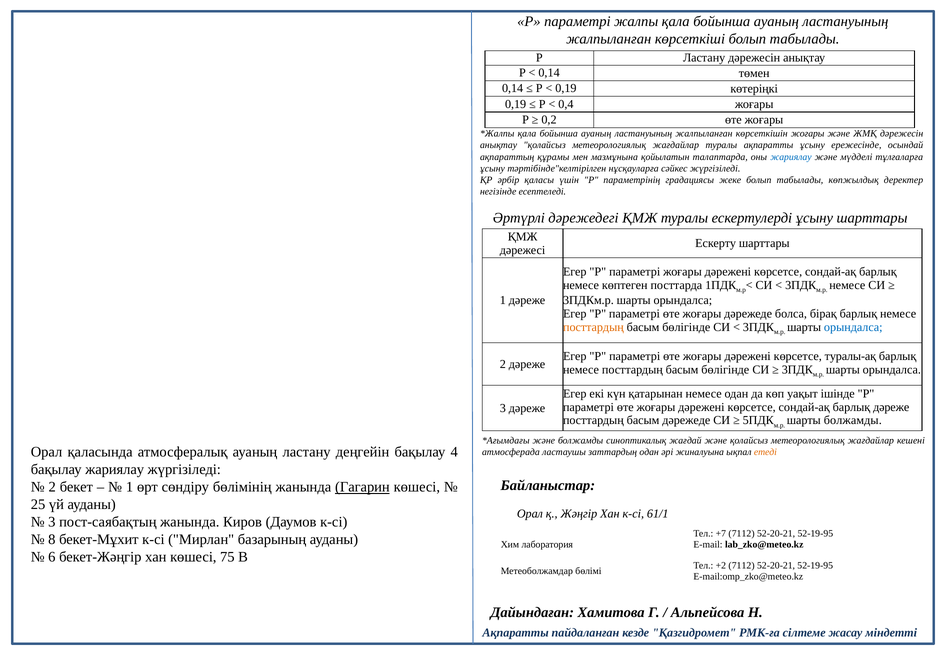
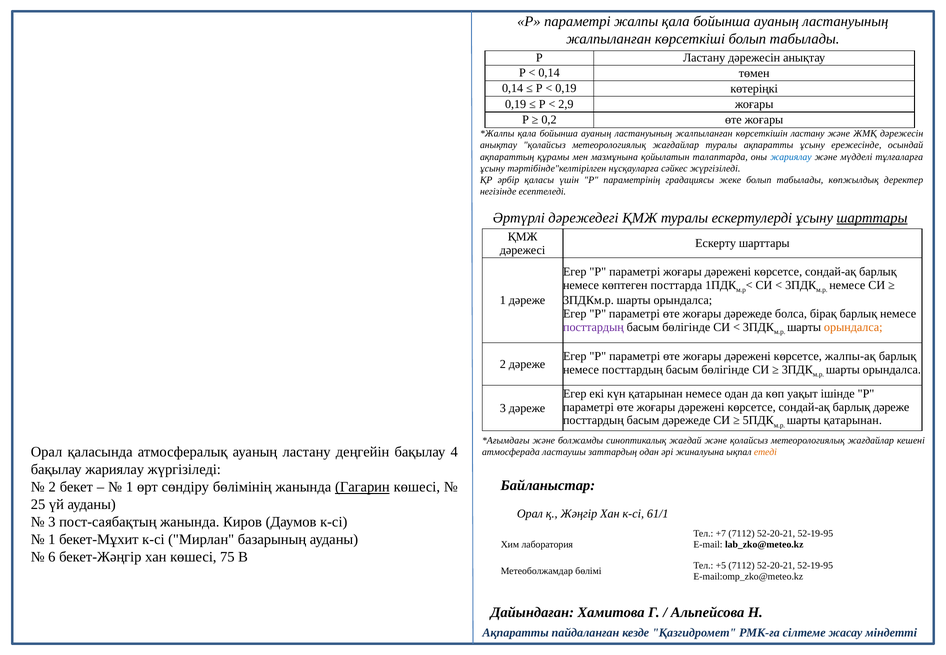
0,4: 0,4 -> 2,9 (566, 104)
көрсеткішін жоғары: жоғары -> ластану (808, 134)
шарттары underline: none -> present (872, 218)
посттардың colour: orange -> purple (593, 327)
орындалса colour: blue -> orange (853, 327)
туралы-ақ: туралы-ақ -> жалпы-ақ (850, 356)
шарты болжамды: болжамды -> қатарынан (853, 420)
8: 8 -> 1 (52, 539)
+2: +2 -> +5 (721, 566)
